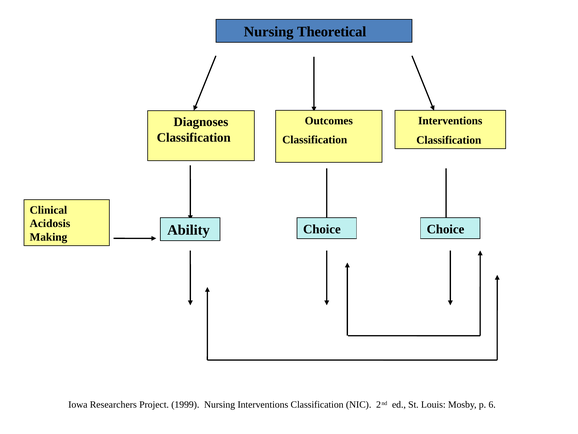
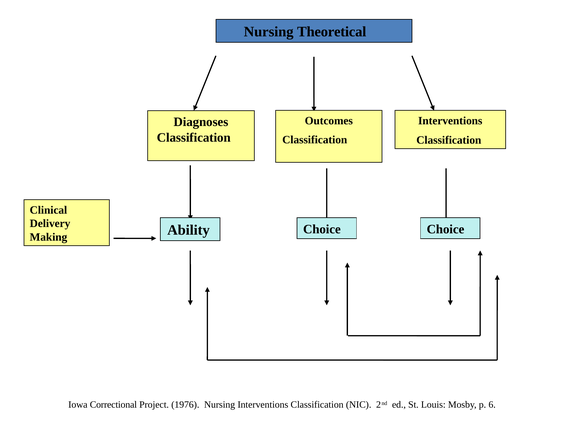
Acidosis: Acidosis -> Delivery (50, 223)
Researchers: Researchers -> Correctional (113, 404)
1999: 1999 -> 1976 (185, 404)
